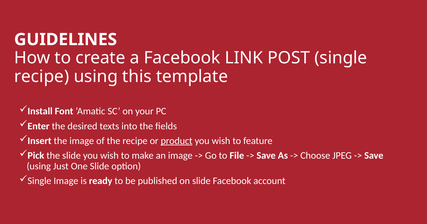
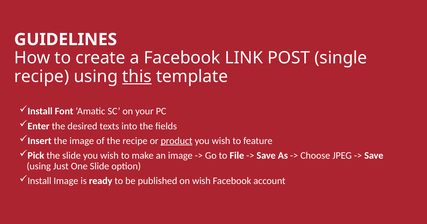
this underline: none -> present (137, 76)
Single: Single -> Install (39, 181)
on slide: slide -> wish (201, 181)
